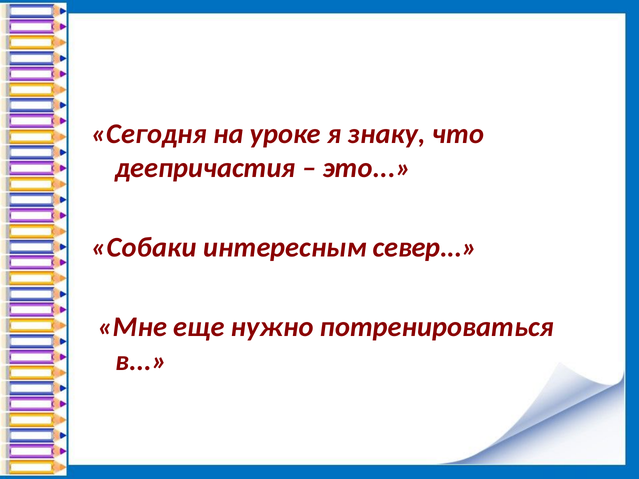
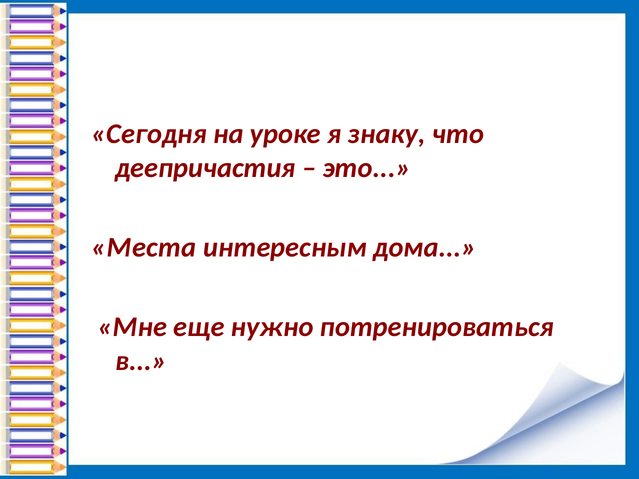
Собаки: Собаки -> Места (144, 248)
север: север -> дома (425, 248)
